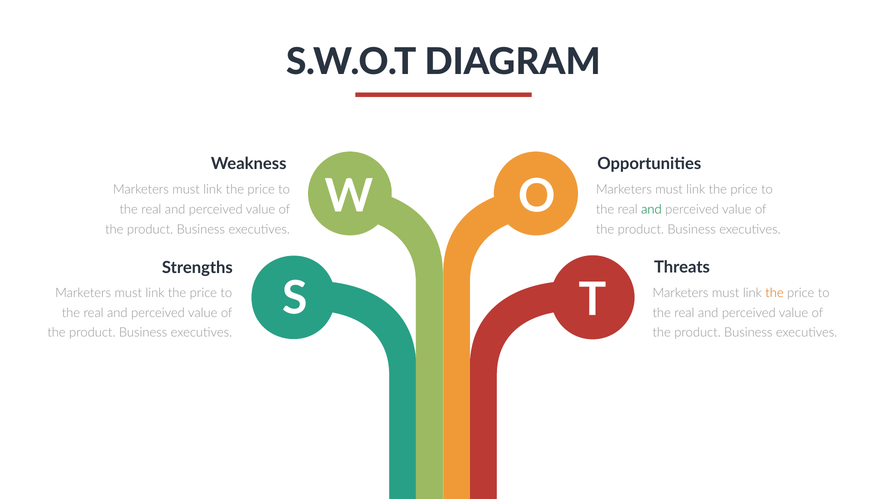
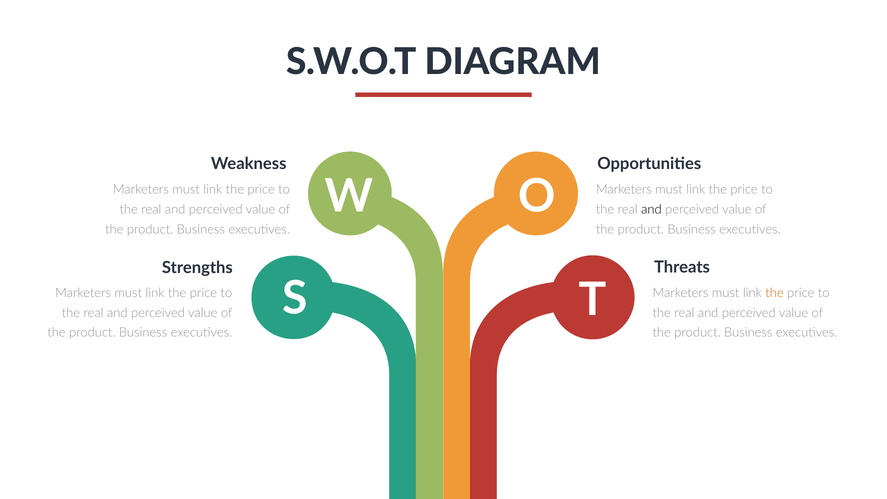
and colour: green -> black (651, 210)
